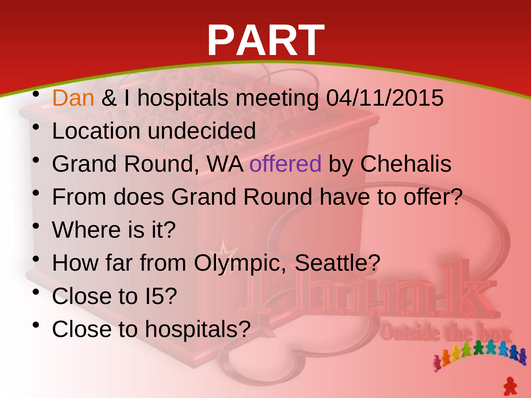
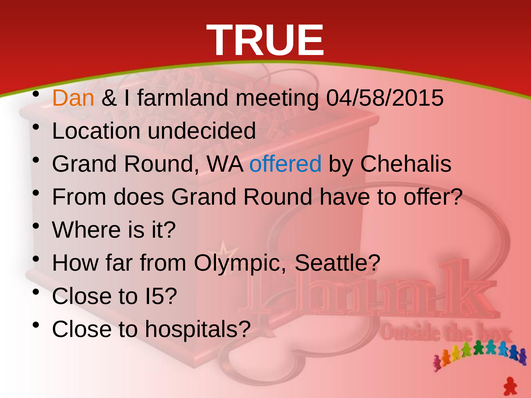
PART: PART -> TRUE (266, 41)
I hospitals: hospitals -> farmland (183, 98)
04/11/2015: 04/11/2015 -> 04/58/2015 (385, 98)
offered colour: purple -> blue (286, 164)
